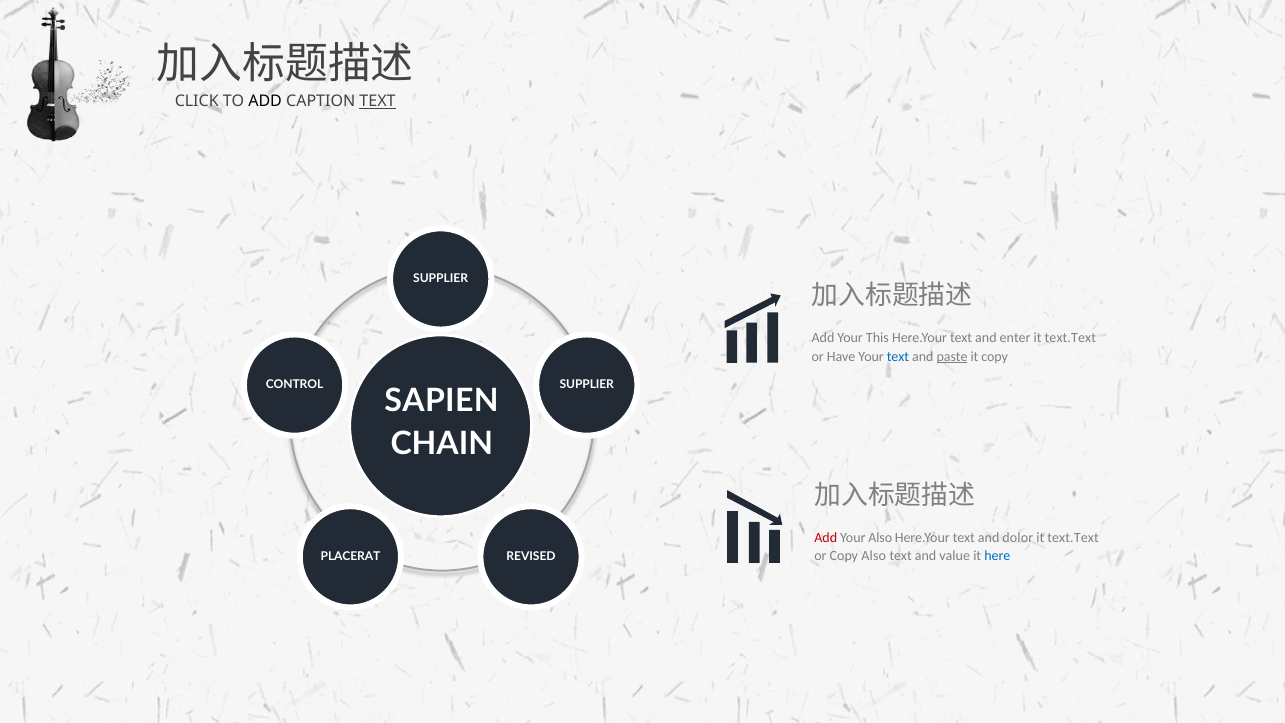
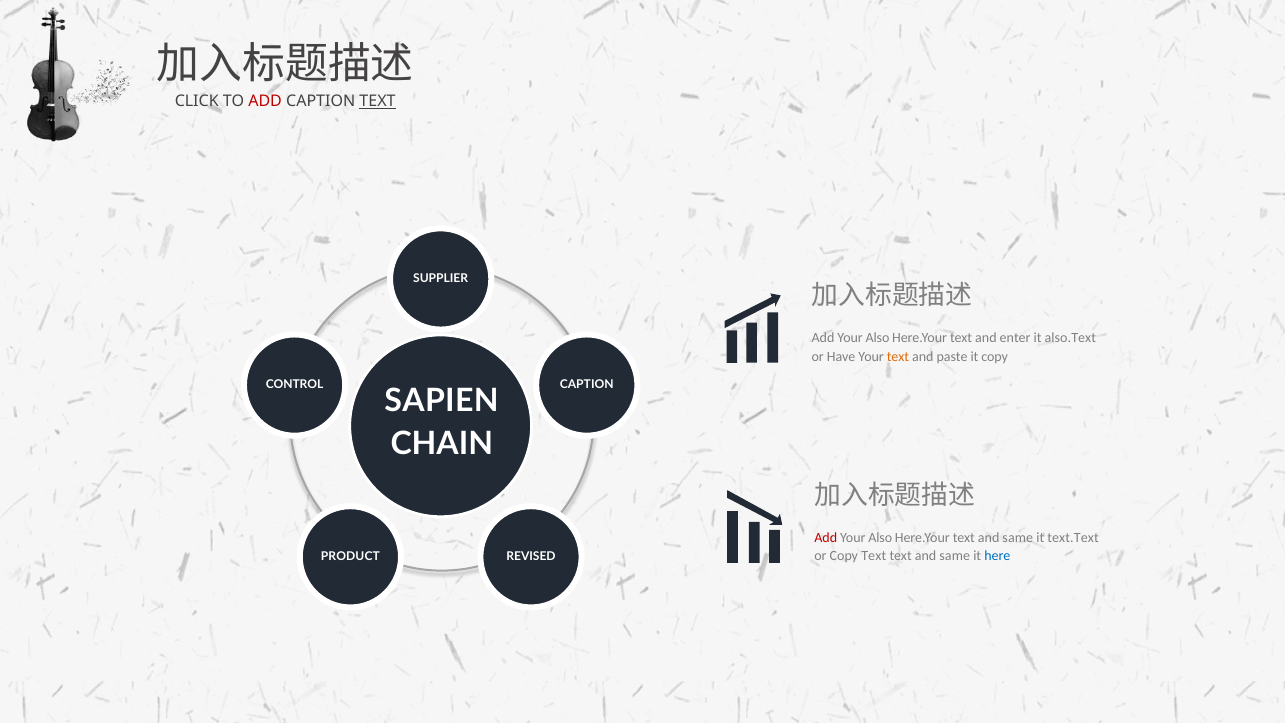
ADD colour: black -> red (265, 101)
This: This -> Also (878, 338)
text.Text: text.Text -> also.Text (1070, 338)
text colour: blue -> orange (898, 357)
paste underline: present -> none (952, 357)
SUPPLIER: SUPPLIER -> CAPTION (587, 385)
Here.Your text and dolor: dolor -> same (1018, 538)
Copy Also: Also -> Text (874, 556)
value: value -> same (955, 556)
PLACERAT: PLACERAT -> PRODUCT (350, 557)
